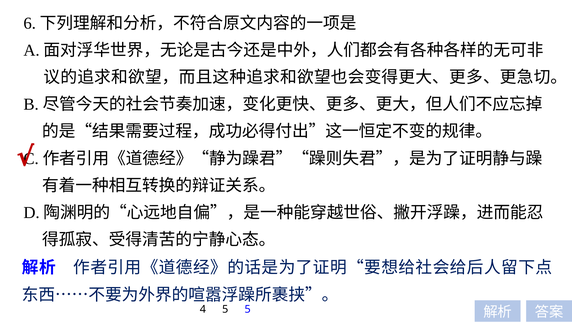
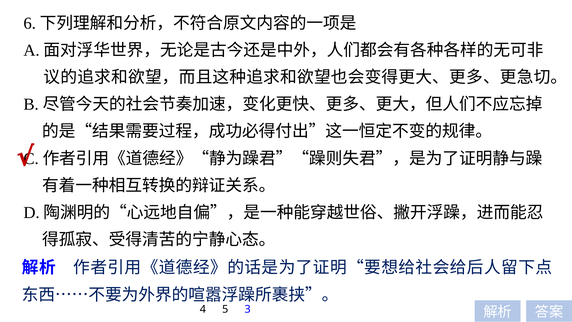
5 5: 5 -> 3 (248, 309)
